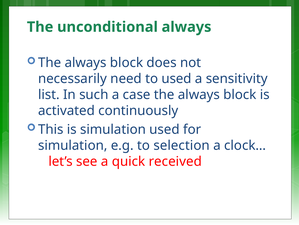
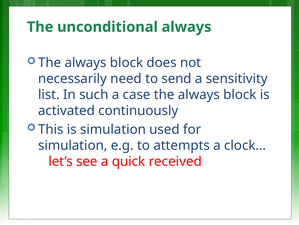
to used: used -> send (177, 79)
selection: selection -> attempts (182, 145)
